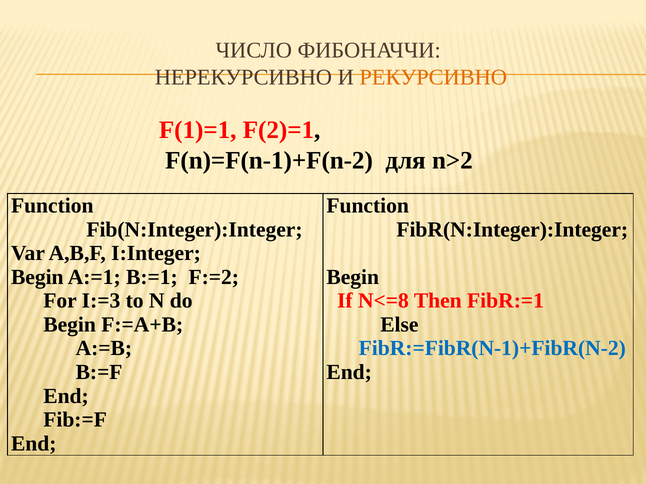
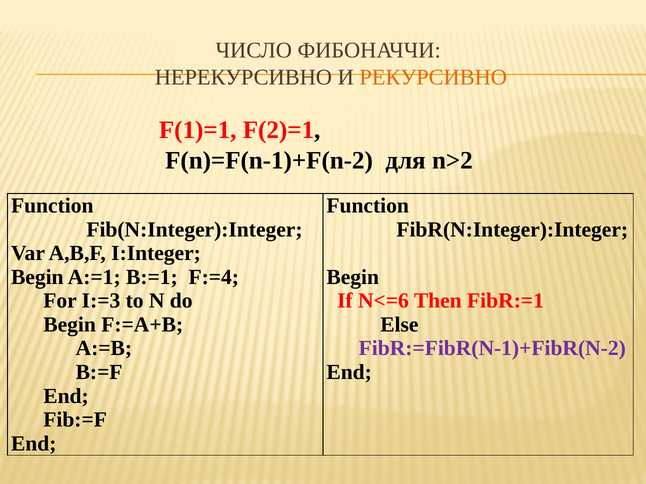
F:=2: F:=2 -> F:=4 (214, 277)
N<=8: N<=8 -> N<=6 (383, 301)
FibR:=FibR(N-1)+FibR(N-2 colour: blue -> purple (492, 349)
